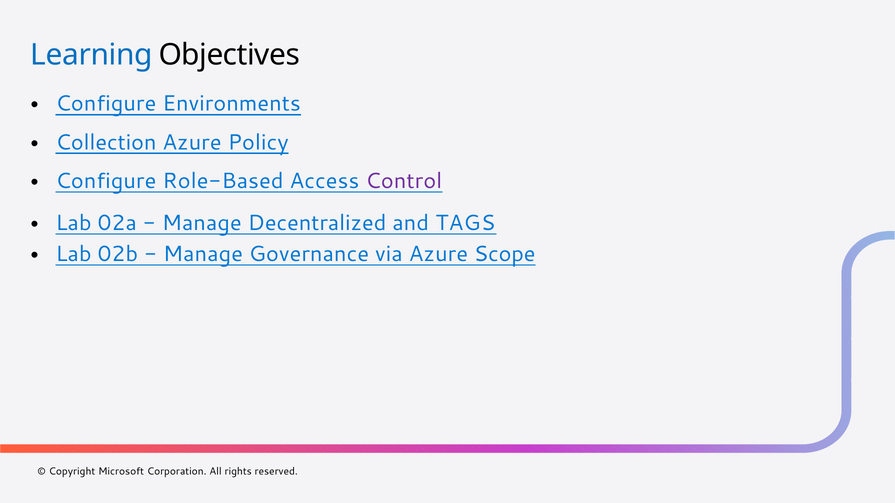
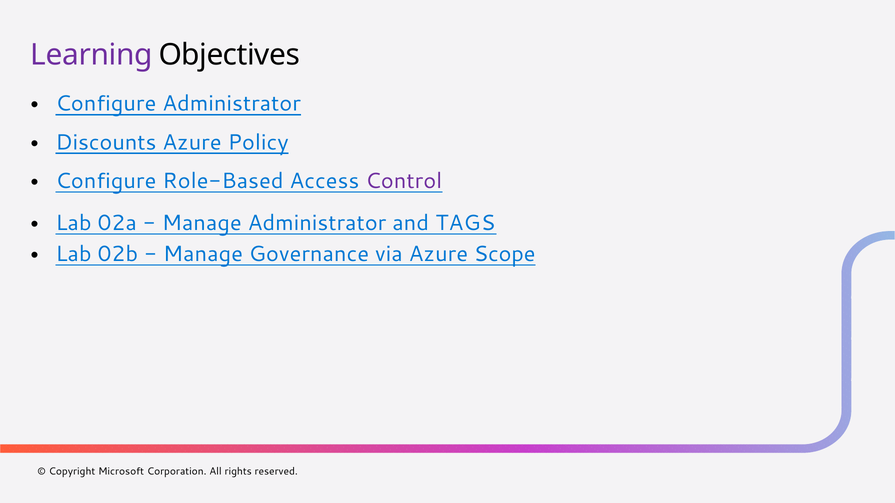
Learning colour: blue -> purple (91, 55)
Configure Environments: Environments -> Administrator (232, 104)
Collection: Collection -> Discounts (106, 142)
Manage Decentralized: Decentralized -> Administrator (317, 223)
